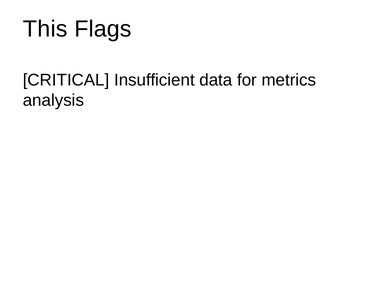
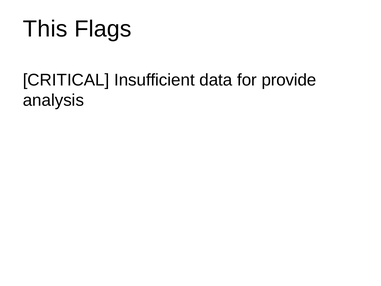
metrics: metrics -> provide (289, 80)
